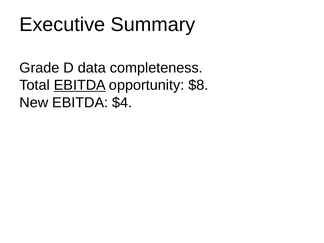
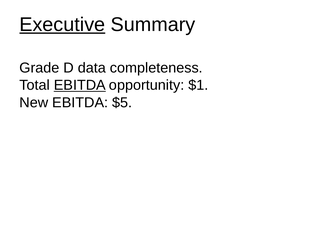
Executive underline: none -> present (62, 25)
$8: $8 -> $1 (198, 85)
$4: $4 -> $5 (122, 103)
